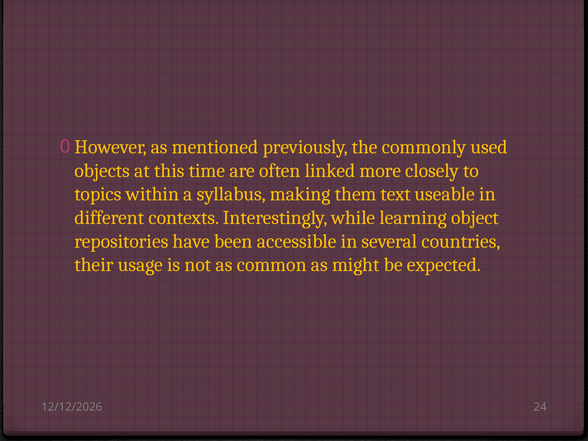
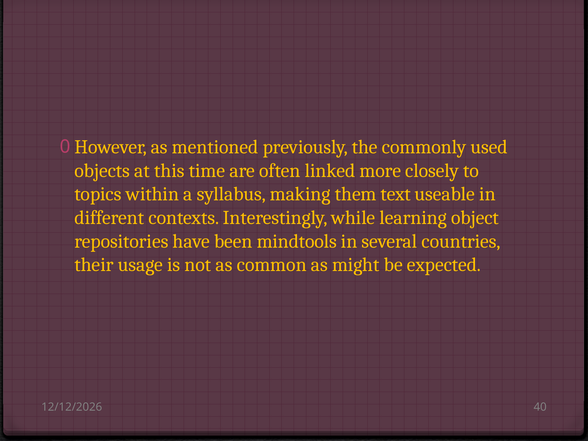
accessible: accessible -> mindtools (297, 241)
24: 24 -> 40 (540, 407)
